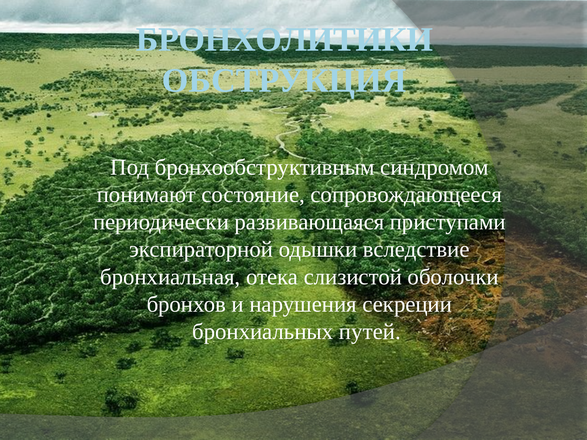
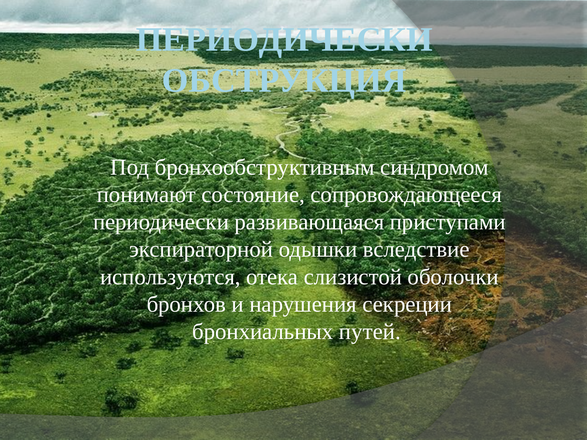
БРОНХОЛИТИКИ: БРОНХОЛИТИКИ -> ПЕРИОДИЧЕСКИ (284, 40)
бронхиальная: бронхиальная -> используются (170, 277)
